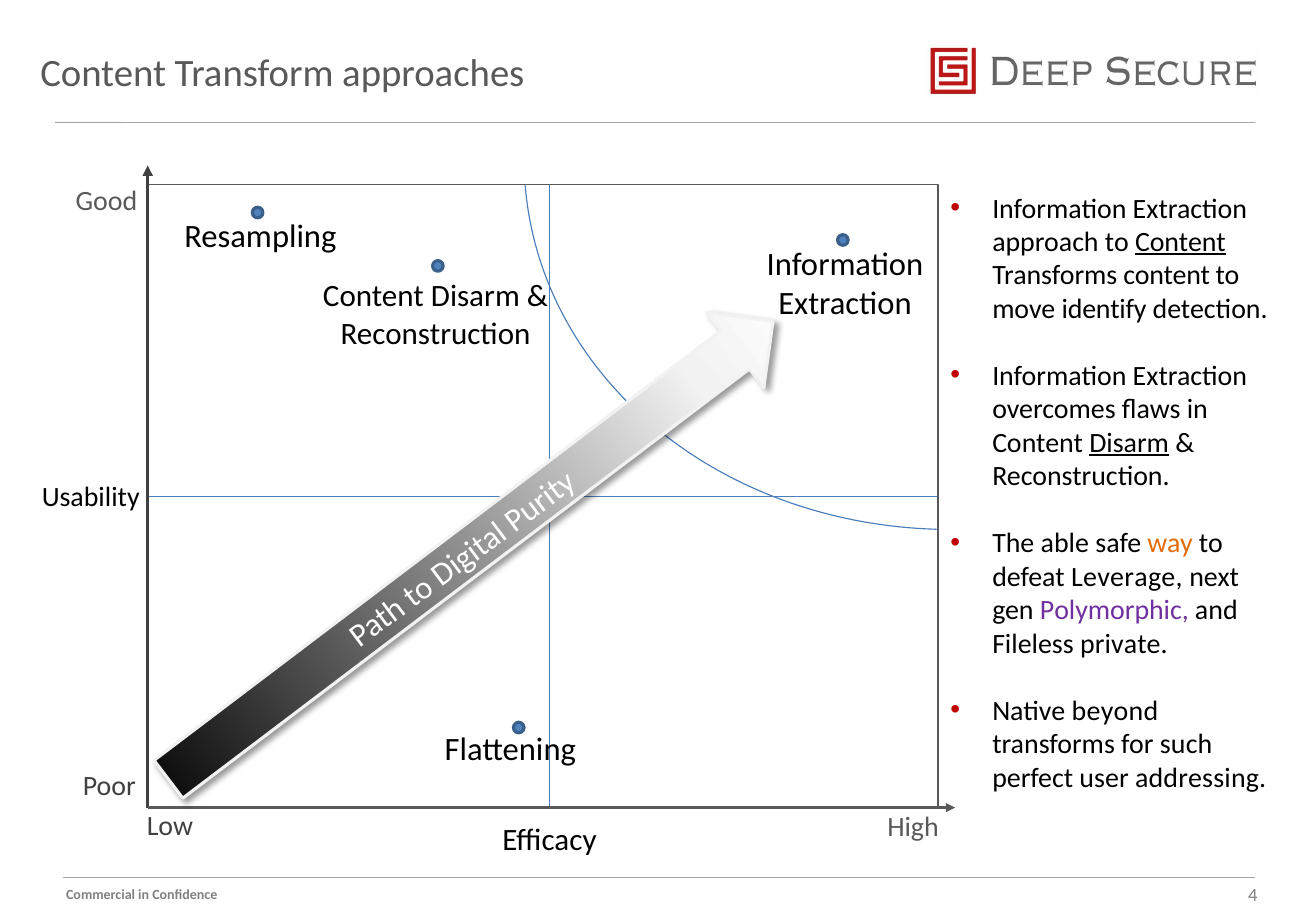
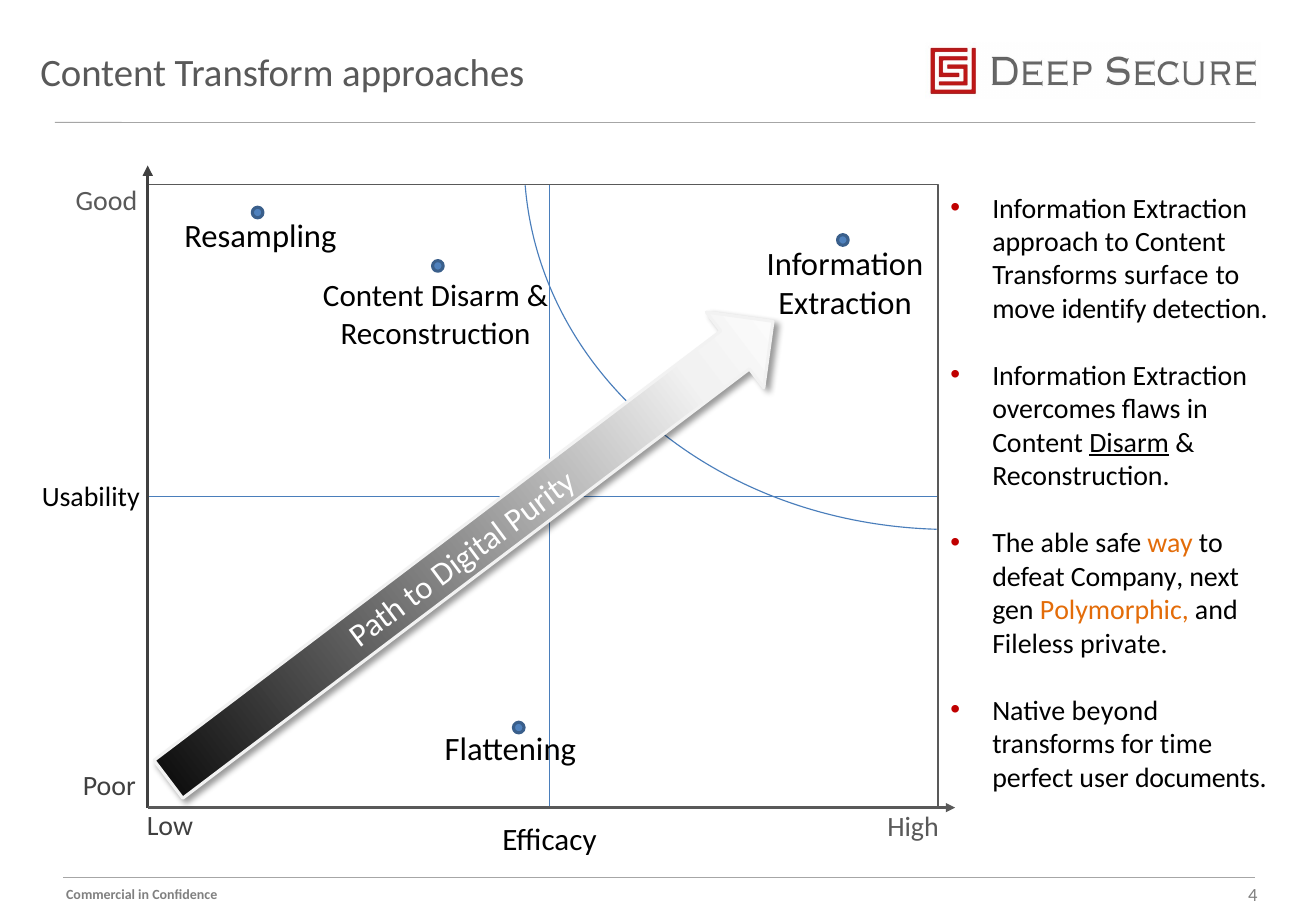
Content underline: present -> none (1180, 242)
content: content -> surface (1166, 276)
Leverage: Leverage -> Company (1127, 577)
Polymorphic colour: purple -> orange (1114, 611)
such: such -> time (1186, 745)
addressing: addressing -> documents (1201, 778)
